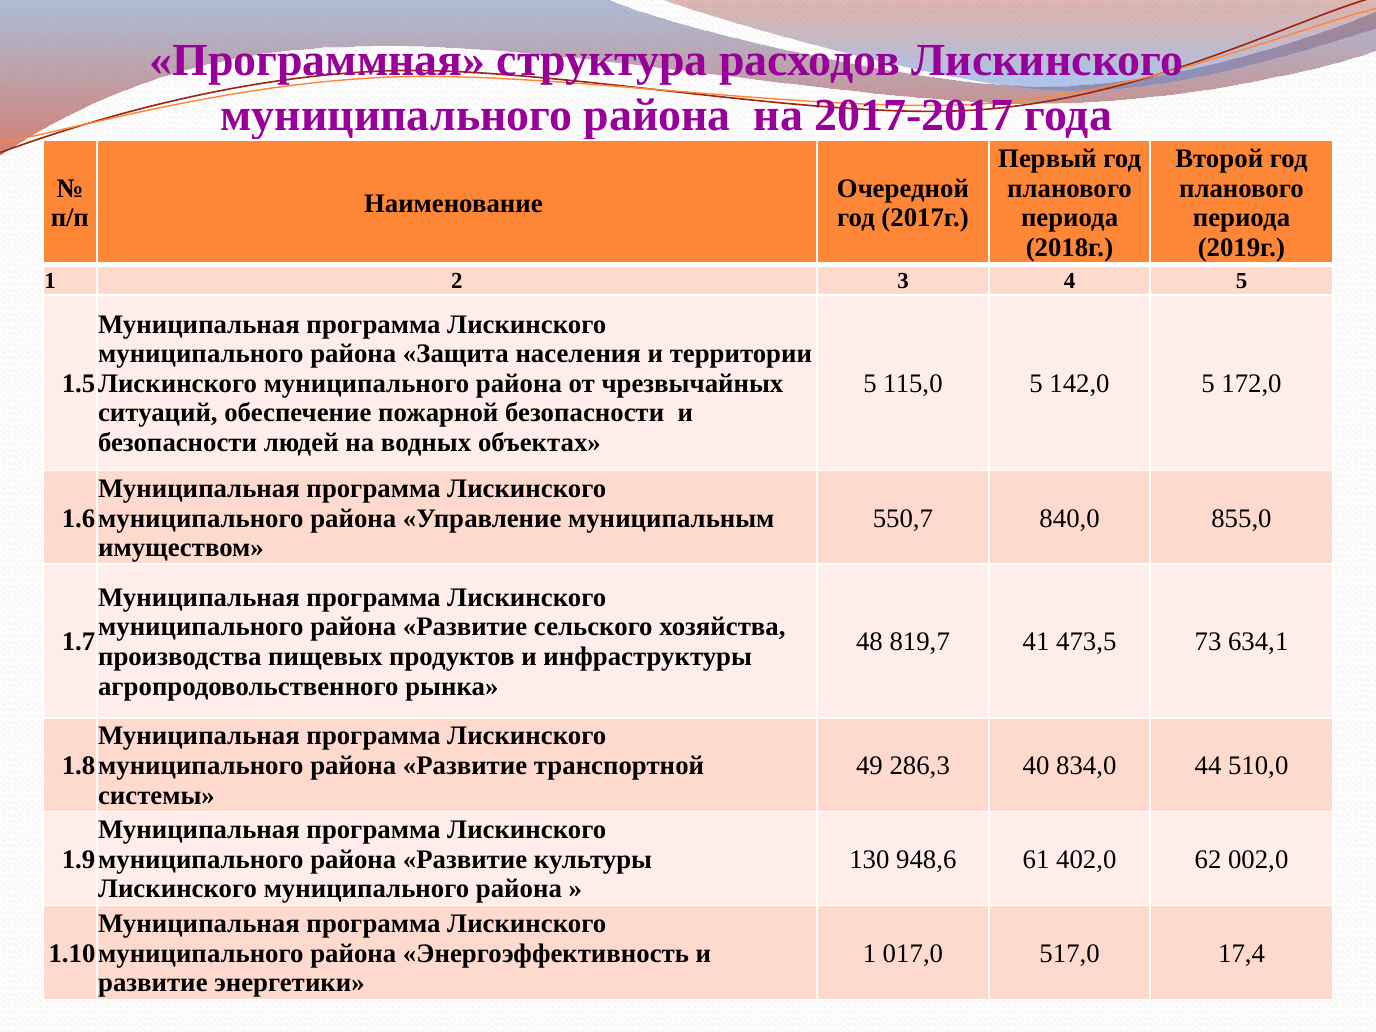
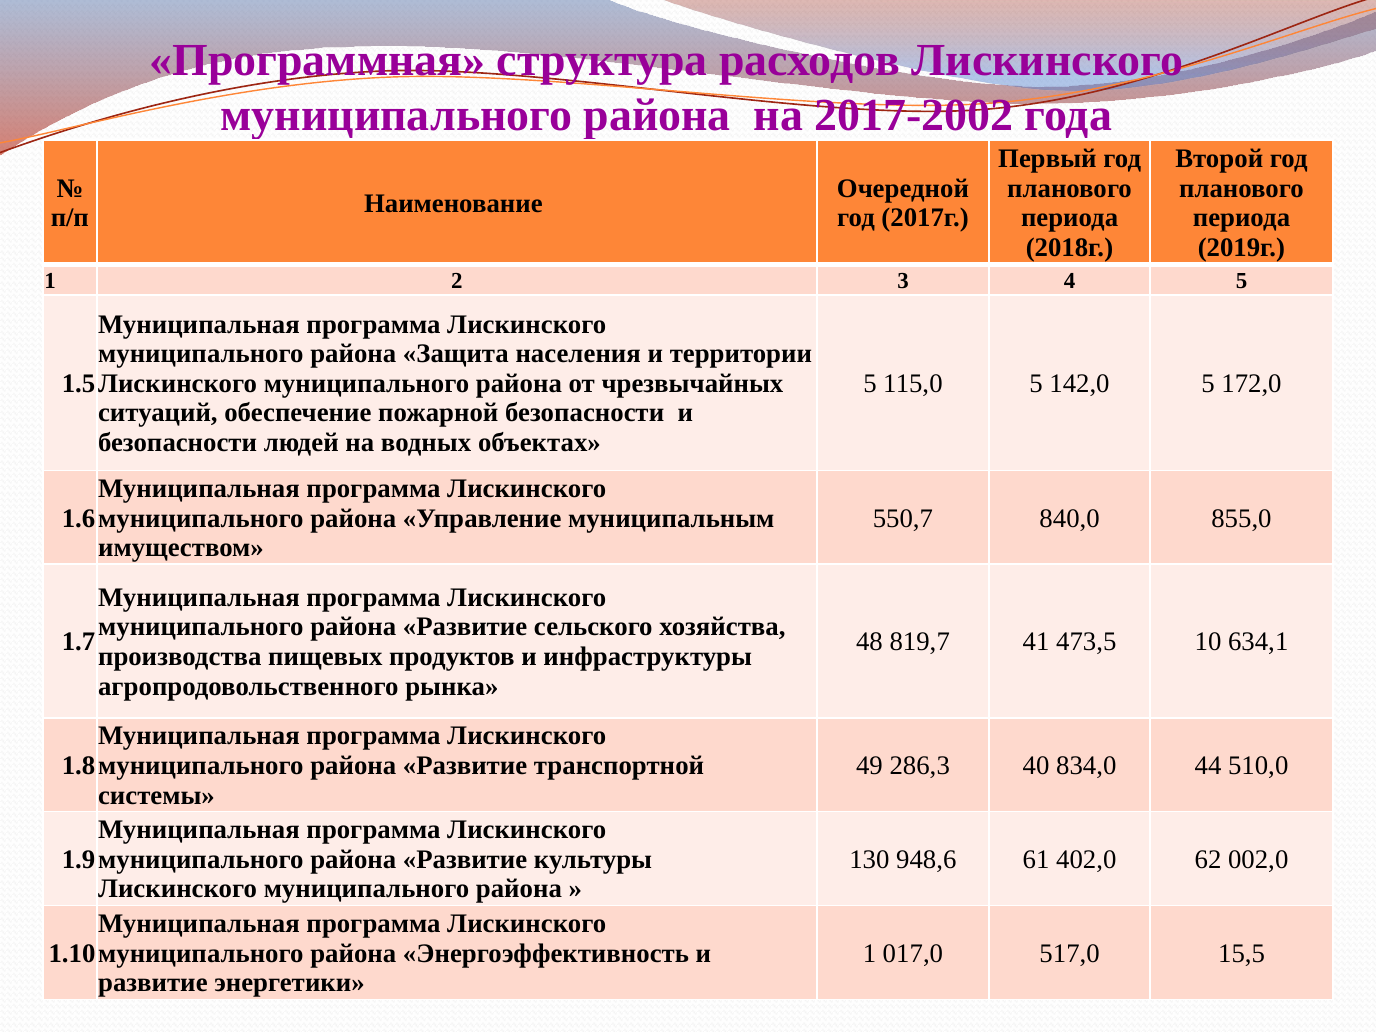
2017-2017: 2017-2017 -> 2017-2002 (914, 115)
73: 73 -> 10 (1208, 642)
17,4: 17,4 -> 15,5 (1242, 954)
